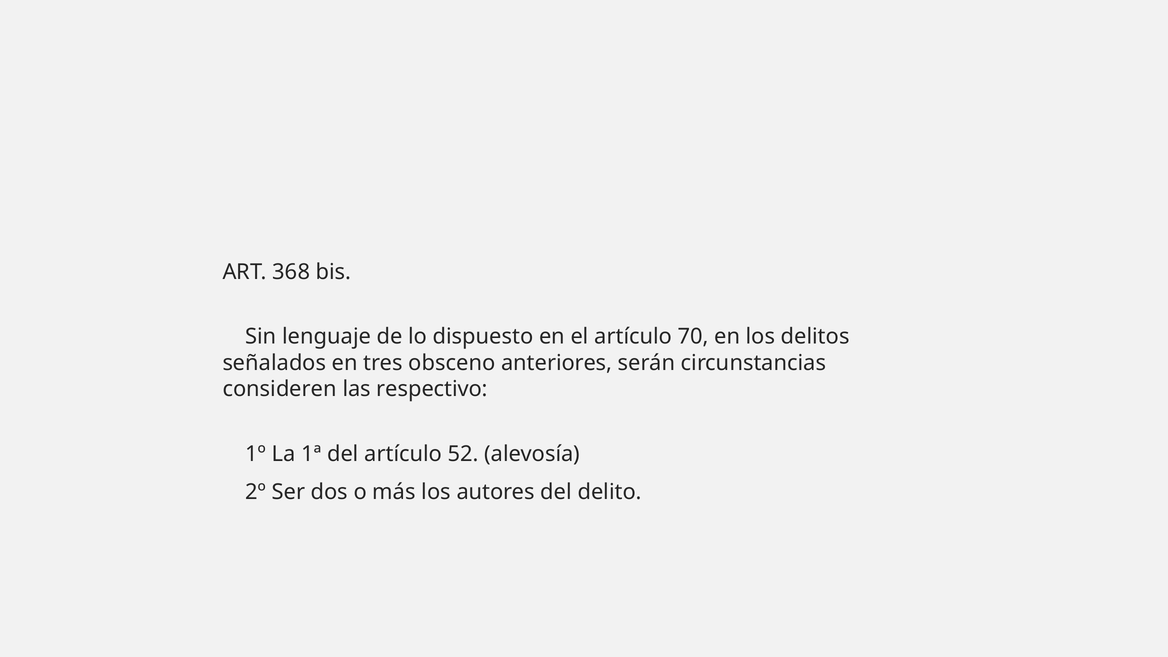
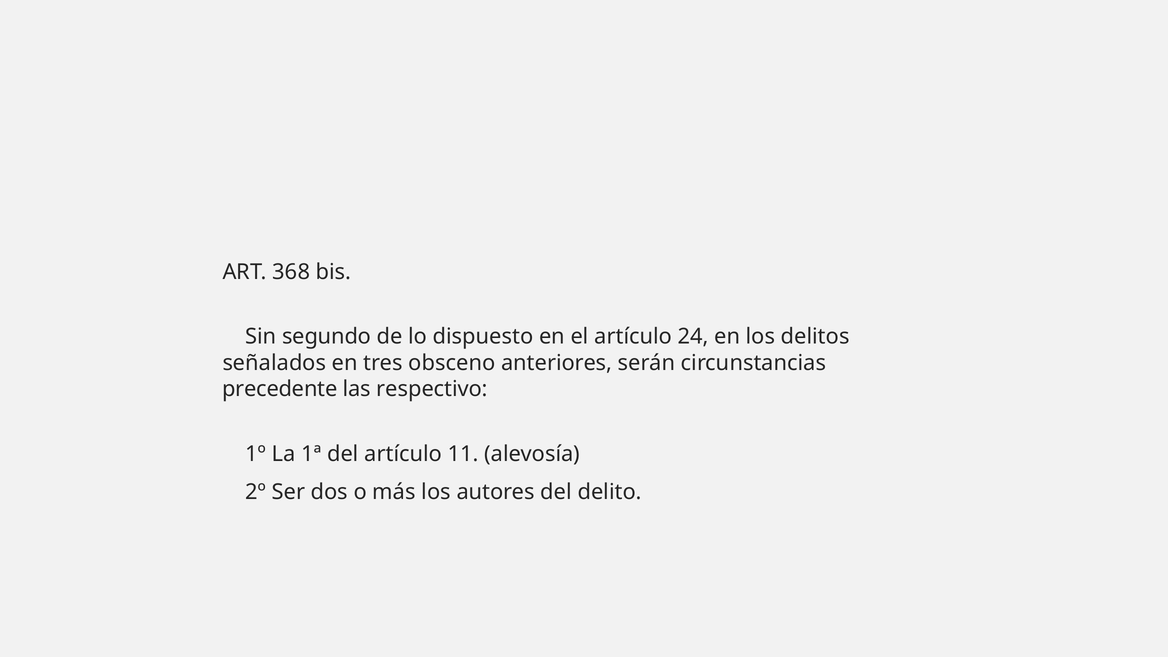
lenguaje: lenguaje -> segundo (327, 337)
70: 70 -> 24 (693, 337)
consideren: consideren -> precedente (280, 389)
52: 52 -> 11 (463, 454)
